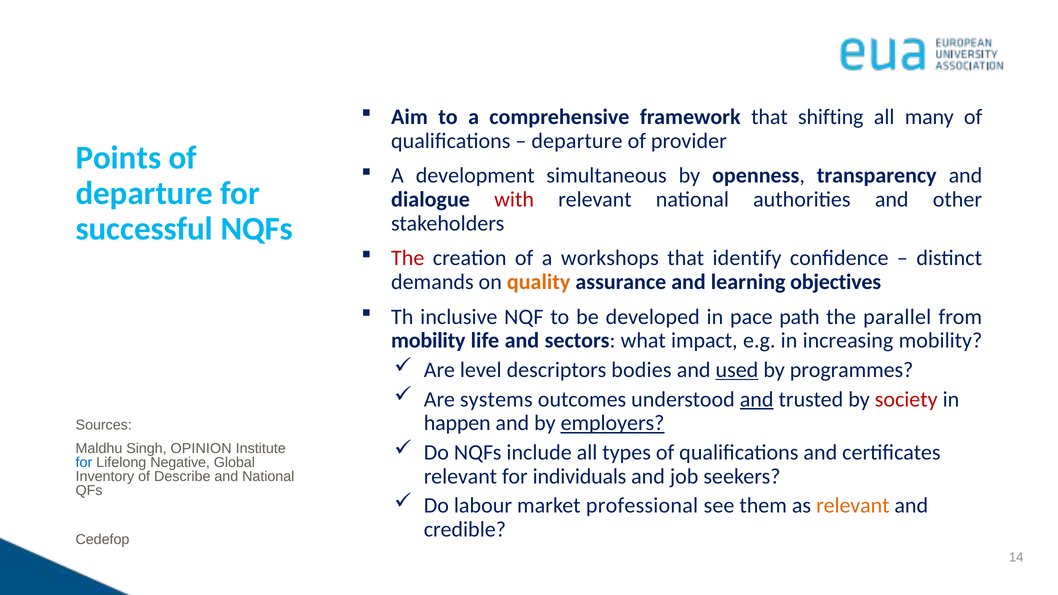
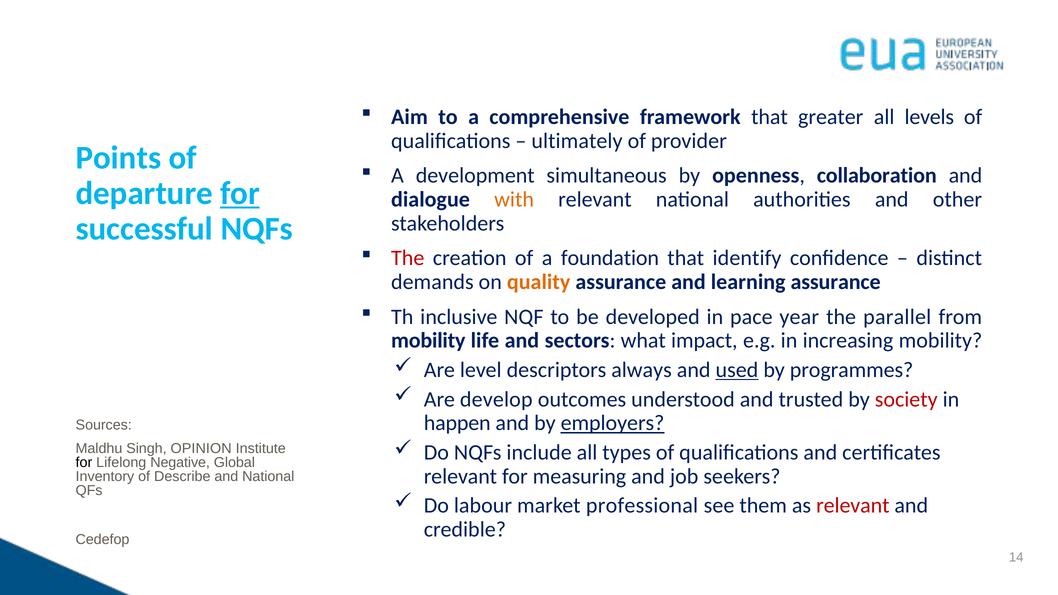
shifting: shifting -> greater (831, 117)
many: many -> levels (929, 117)
departure: departure -> ultimately (577, 141)
transparency: transparency -> collaboration (877, 176)
for underline: none -> present (240, 193)
with colour: red -> orange (514, 199)
workshops: workshops -> foundation (610, 258)
learning objectives: objectives -> assurance (836, 282)
path: path -> year (799, 317)
bodies: bodies -> always (642, 370)
systems: systems -> develop (496, 399)
and underline: present -> none (757, 399)
for colour: blue -> black (84, 463)
individuals: individuals -> measuring (579, 476)
relevant colour: orange -> red (853, 506)
